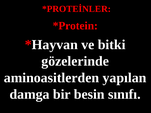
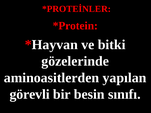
damga: damga -> görevli (30, 95)
